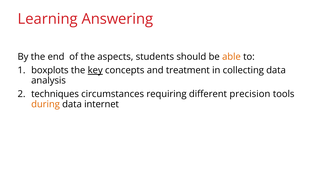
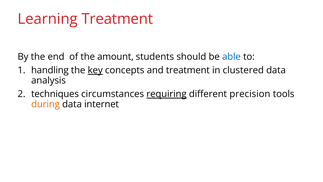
Learning Answering: Answering -> Treatment (117, 19)
aspects: aspects -> amount (115, 57)
able colour: orange -> blue (231, 57)
boxplots: boxplots -> handling (50, 70)
collecting: collecting -> clustered (243, 70)
requiring underline: none -> present (167, 94)
